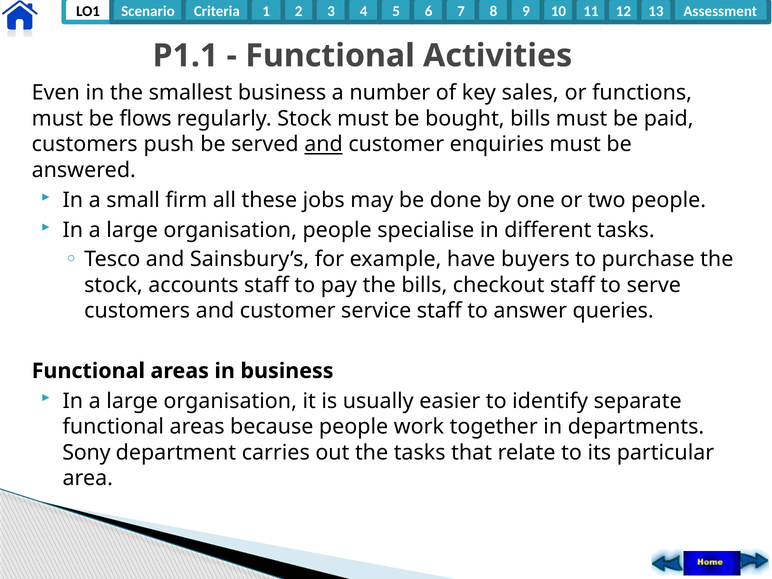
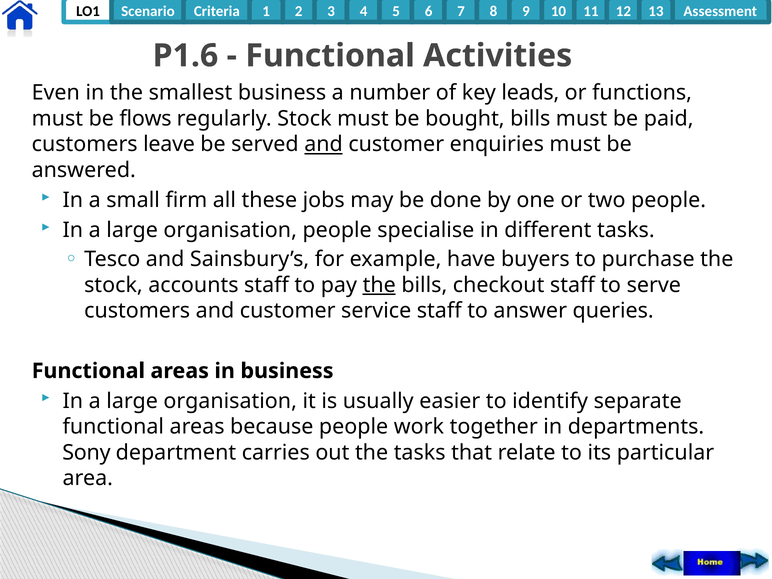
P1.1: P1.1 -> P1.6 (185, 56)
sales: sales -> leads (530, 93)
push: push -> leave (169, 144)
the underline: none -> present (379, 285)
